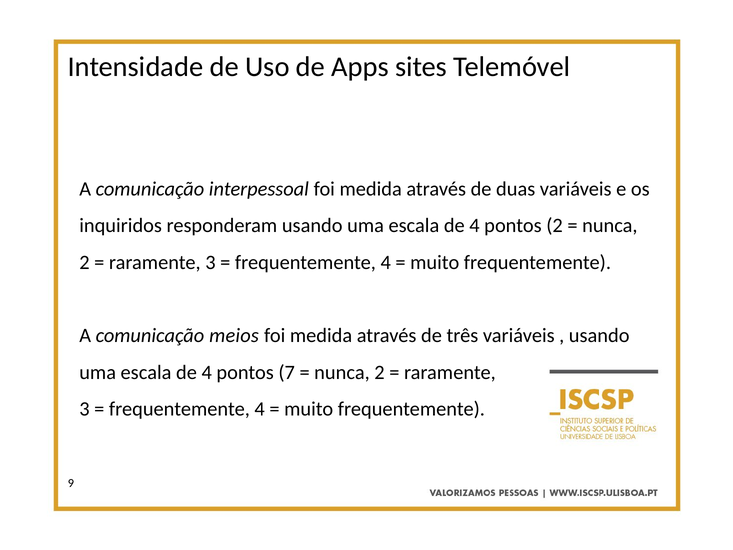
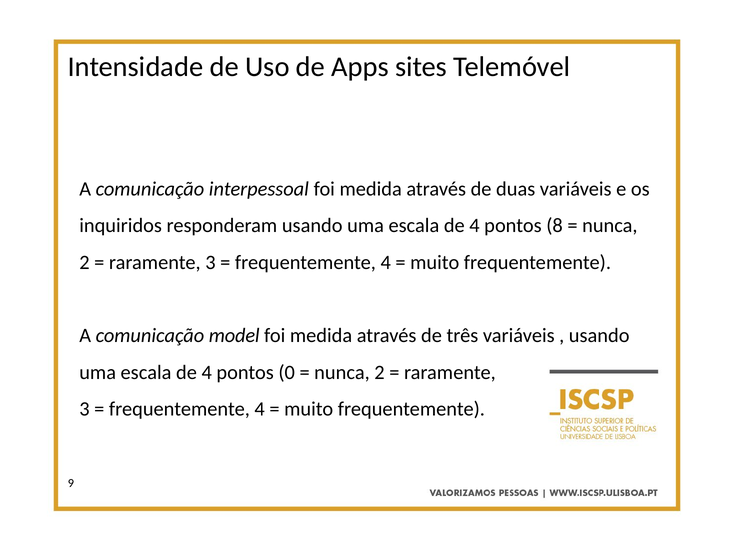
pontos 2: 2 -> 8 (555, 226)
meios: meios -> model (234, 335)
7: 7 -> 0 (287, 372)
